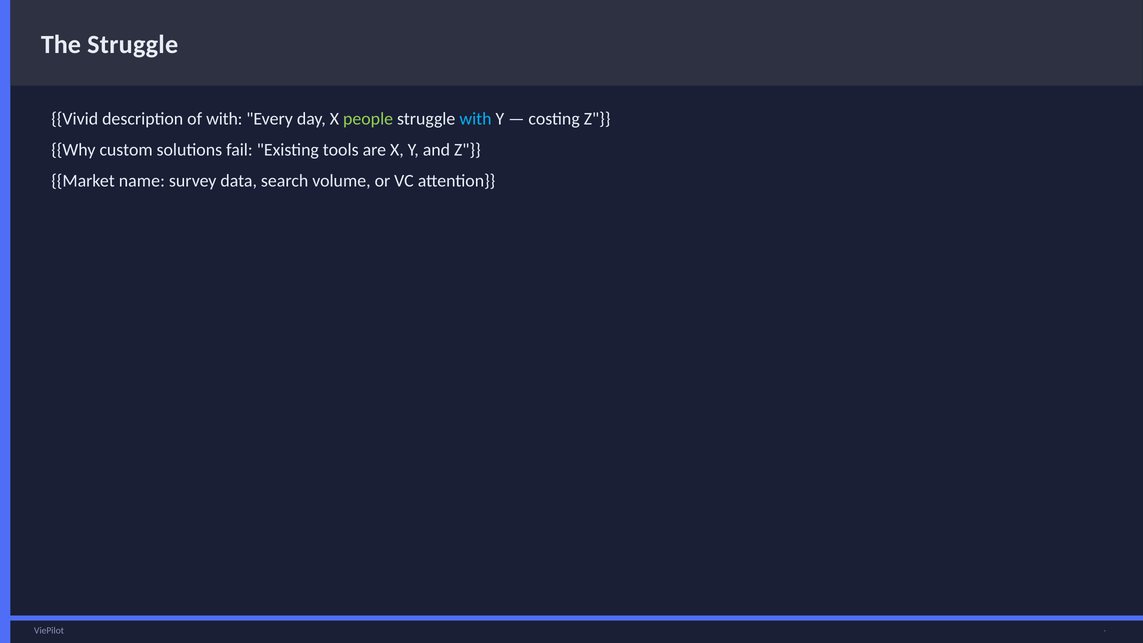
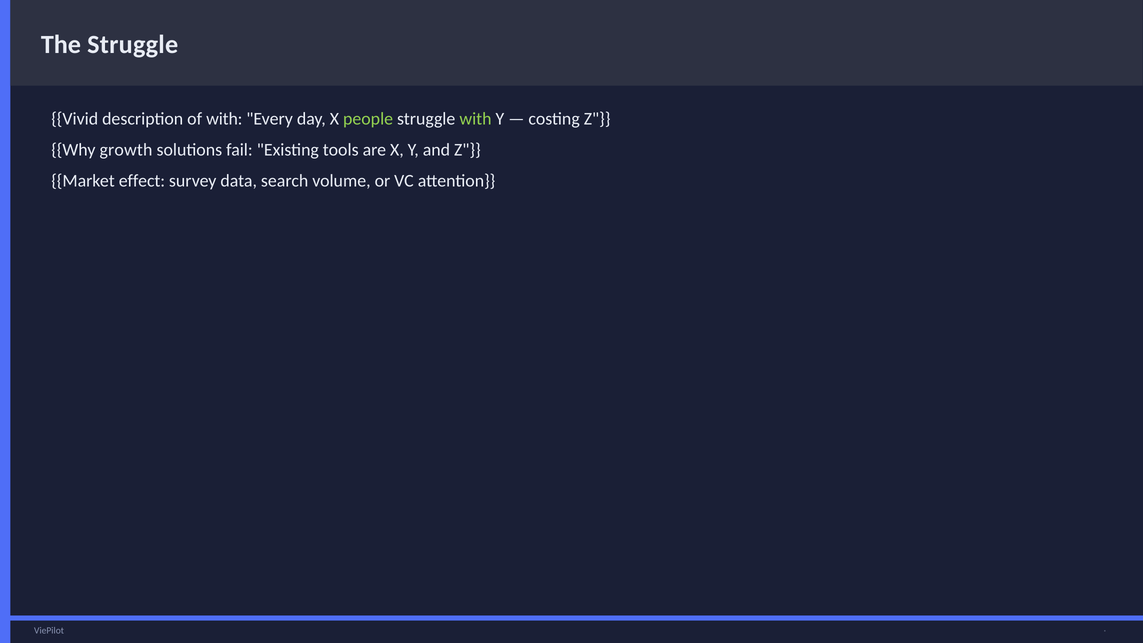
with colour: light blue -> light green (475, 119)
custom: custom -> growth (126, 150)
name: name -> effect (142, 181)
